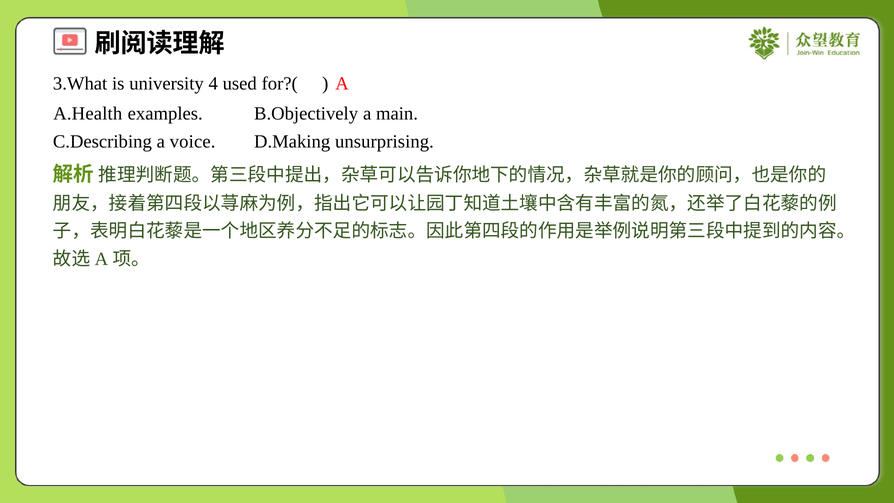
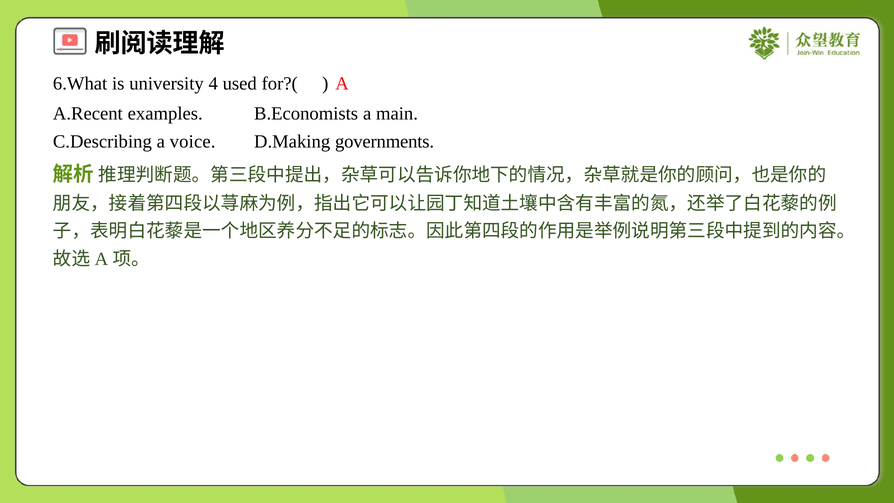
3.What: 3.What -> 6.What (80, 84)
A.Health: A.Health -> A.Recent (88, 114)
B.Objectively: B.Objectively -> B.Economists (306, 114)
unsurprising: unsurprising -> governments (385, 142)
